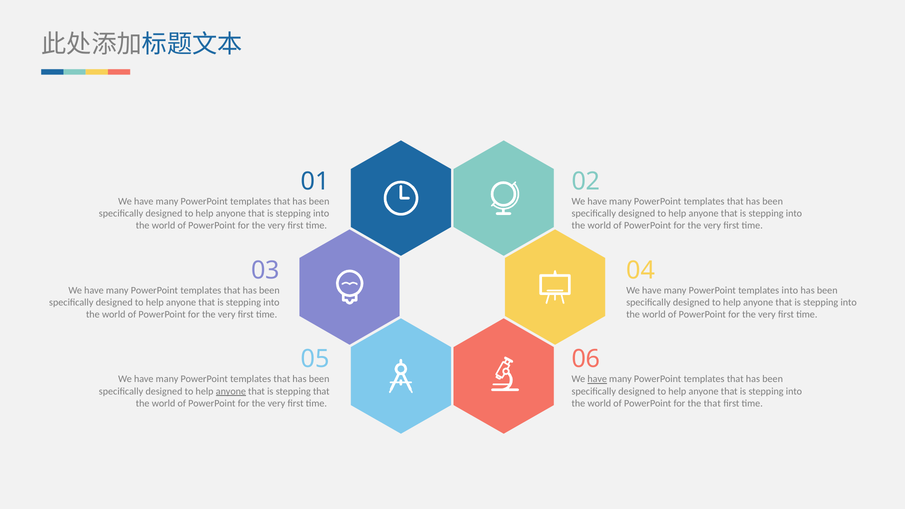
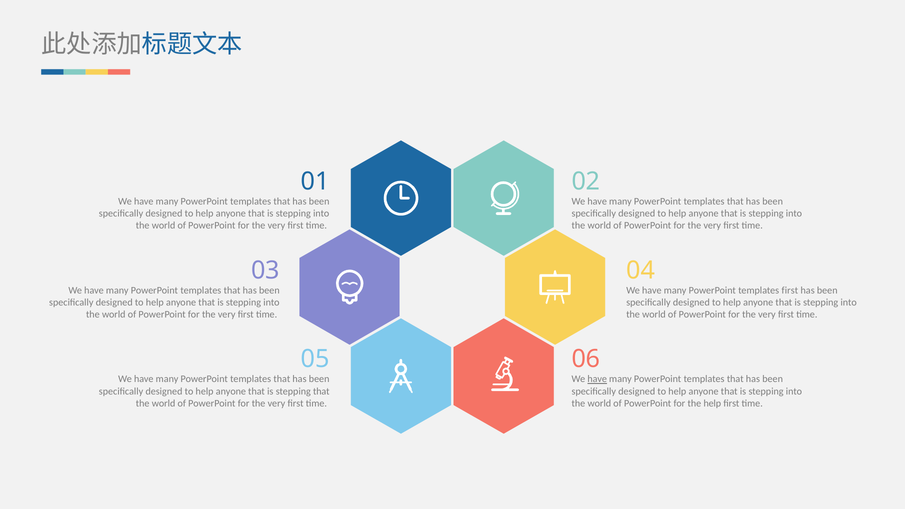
templates into: into -> first (790, 291)
anyone underline: present -> none (231, 391)
the that: that -> help (712, 403)
